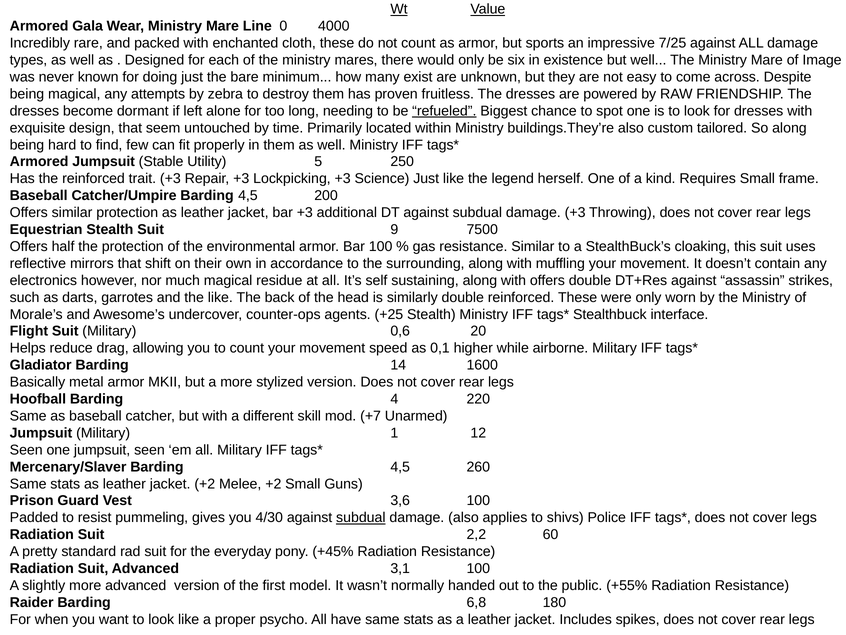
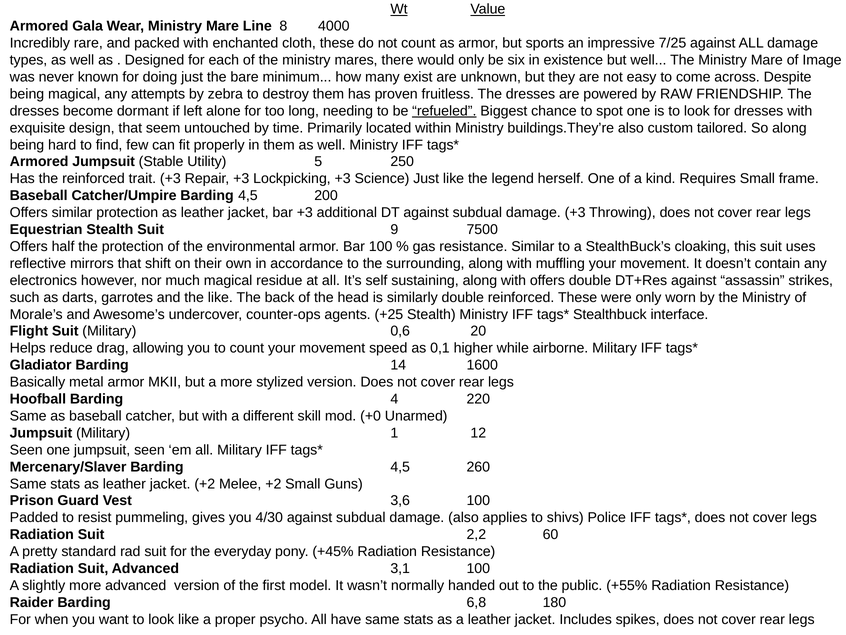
0: 0 -> 8 (283, 26)
+7: +7 -> +0 (371, 416)
subdual underline: present -> none (361, 517)
